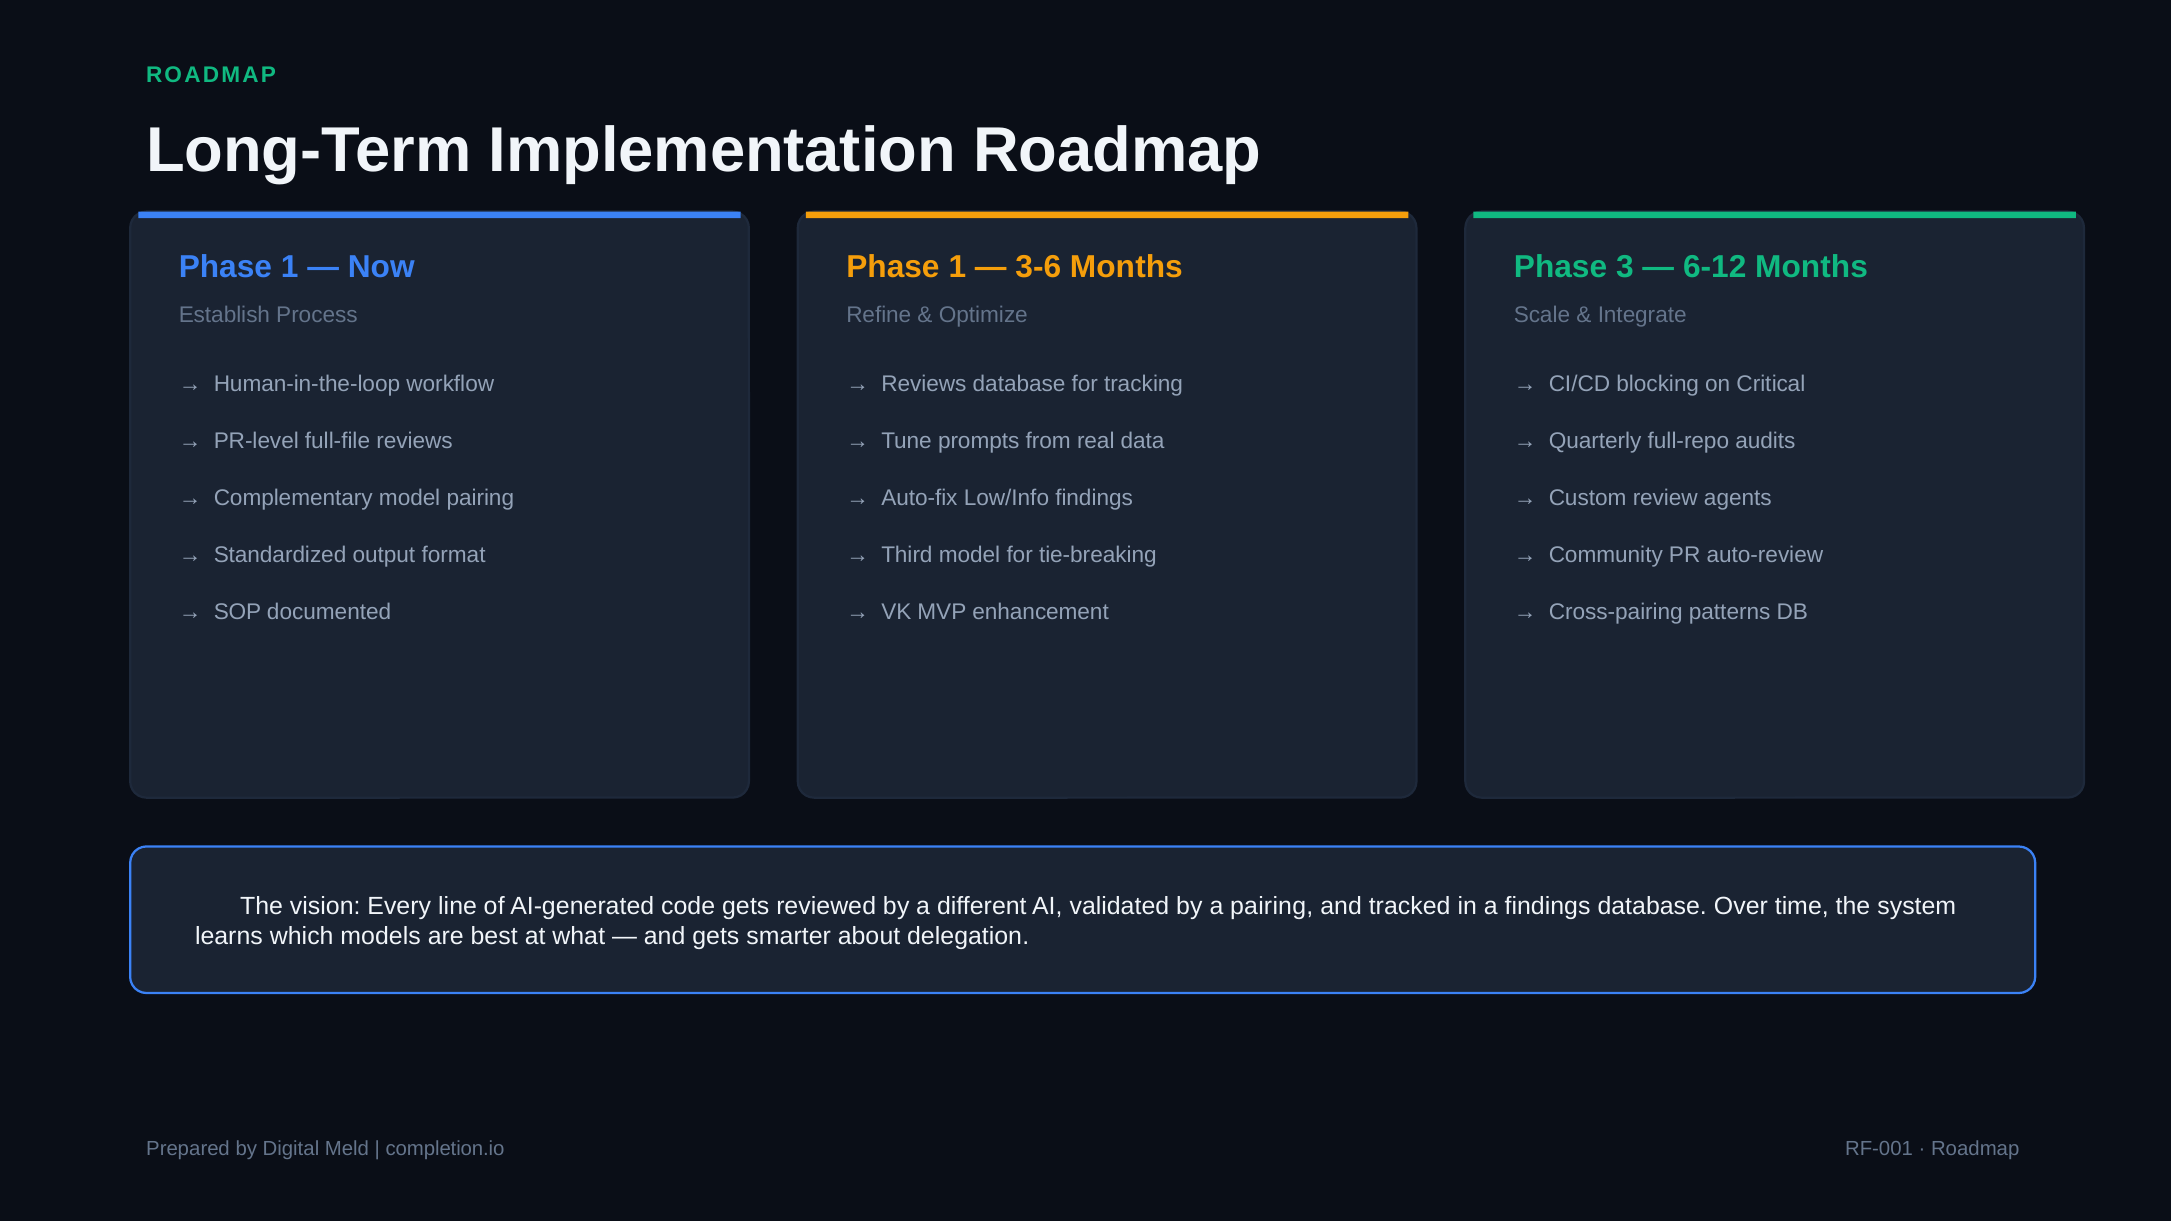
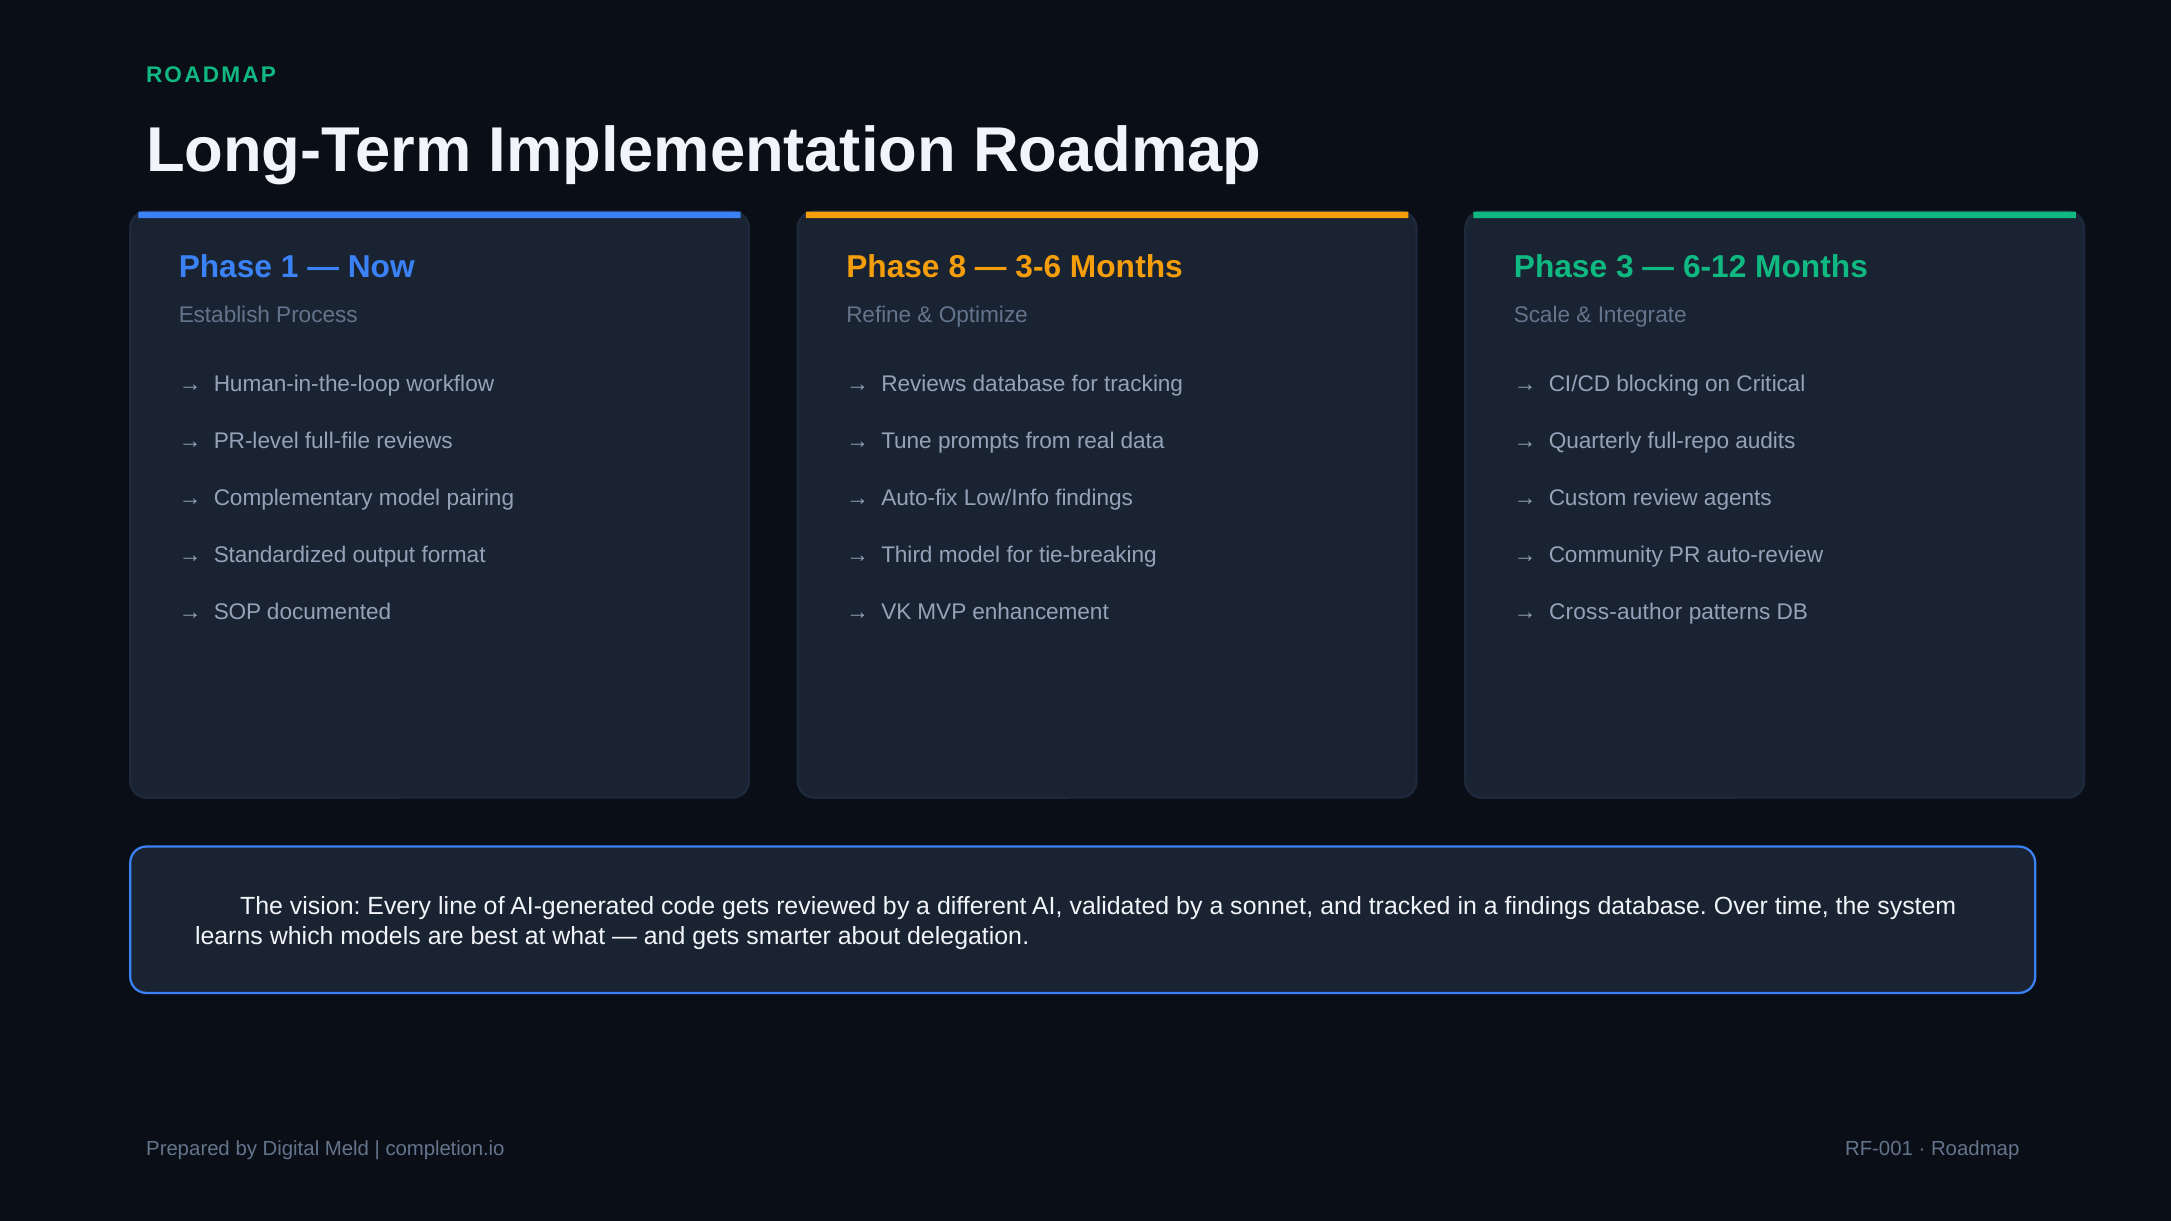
1: 1 -> 8 (957, 267)
Cross-pairing: Cross-pairing -> Cross-author (1616, 612)
a pairing: pairing -> sonnet (1272, 907)
